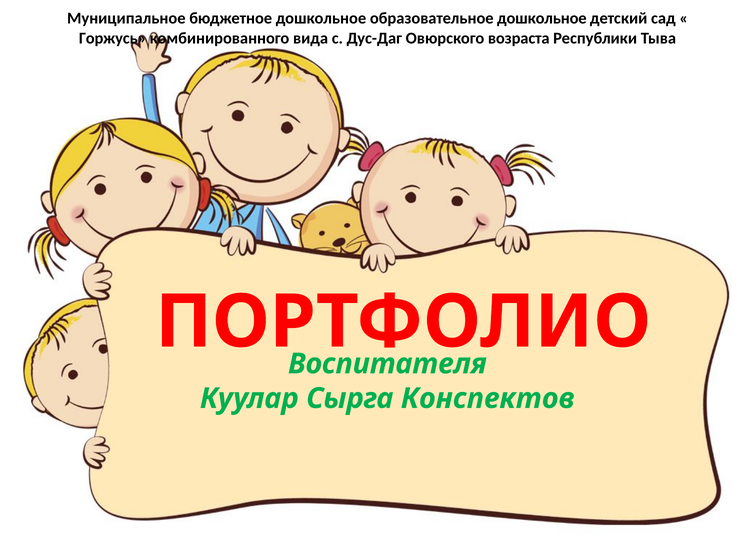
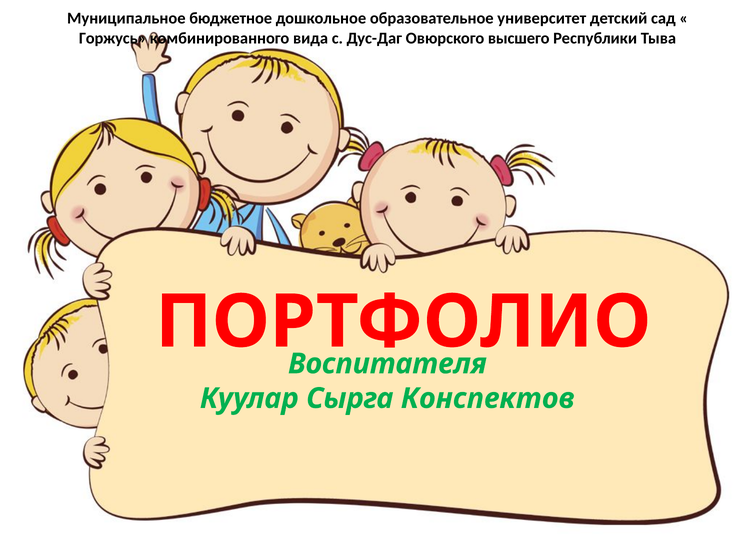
образовательное дошкольное: дошкольное -> университет (542, 18)
возраста: возраста -> высшего (519, 38)
